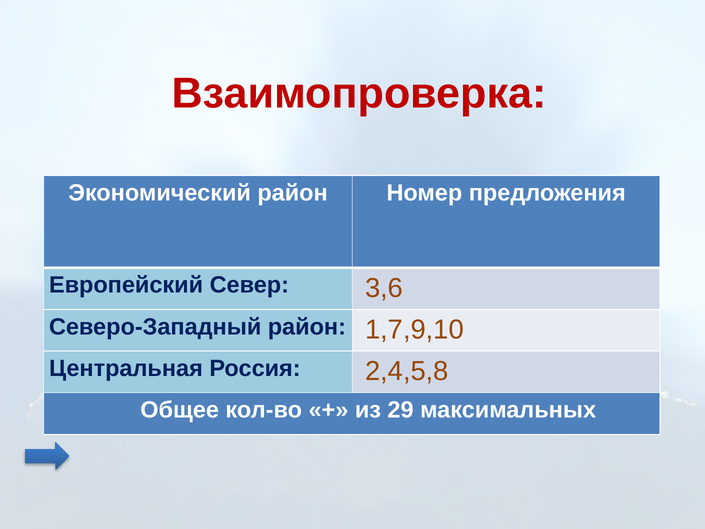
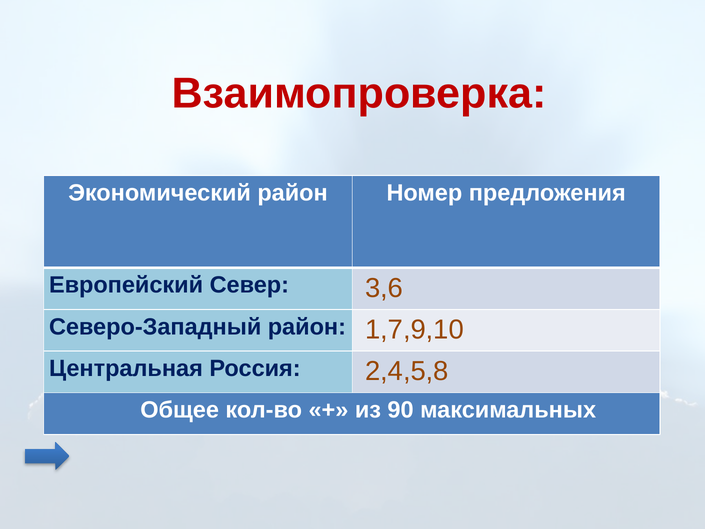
29: 29 -> 90 (401, 410)
